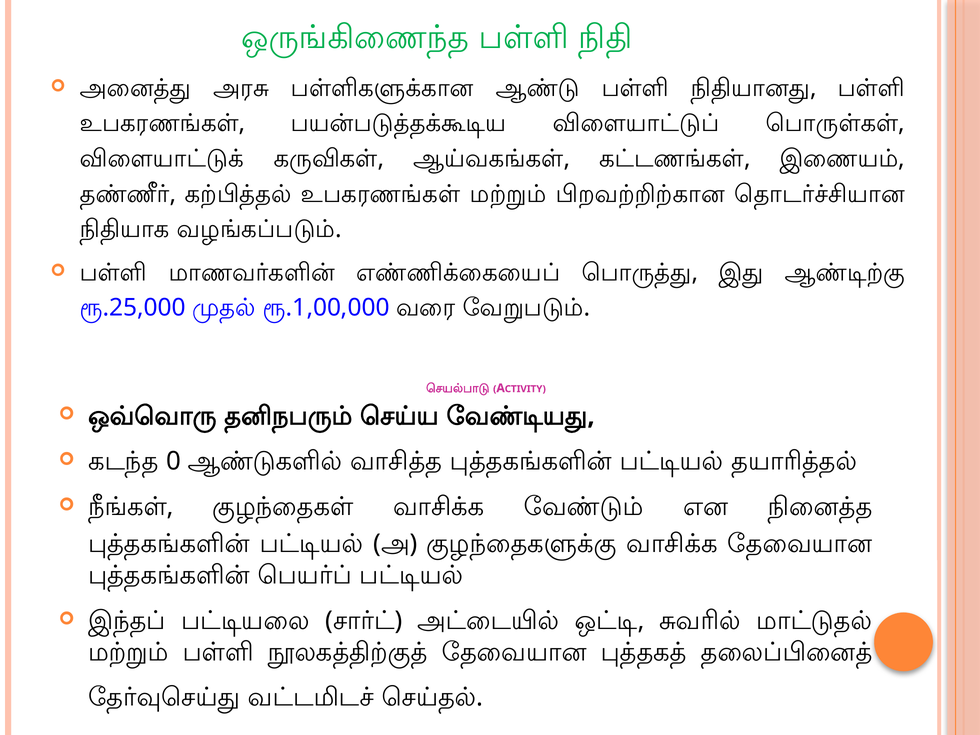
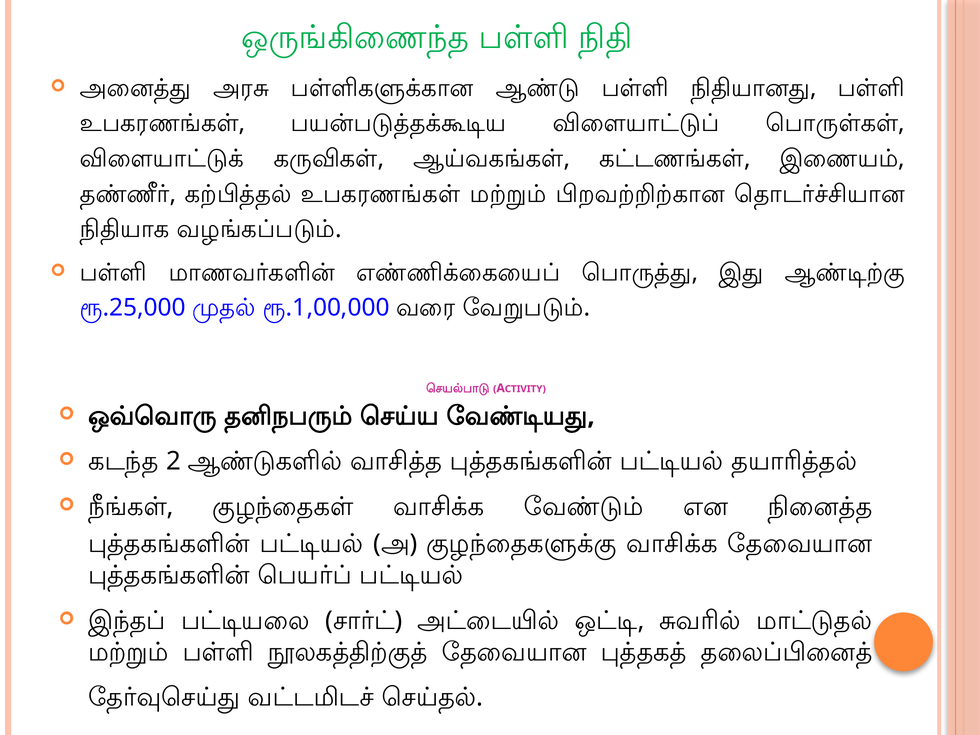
0: 0 -> 2 (174, 461)
